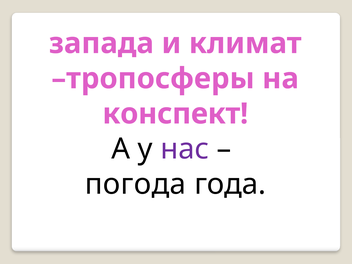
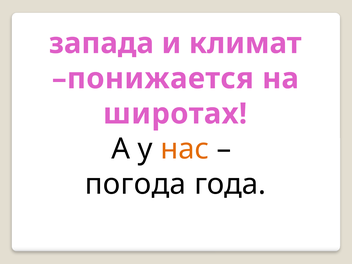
тропосферы: тропосферы -> понижается (153, 79)
конспект: конспект -> широтах (175, 114)
нас colour: purple -> orange (185, 149)
